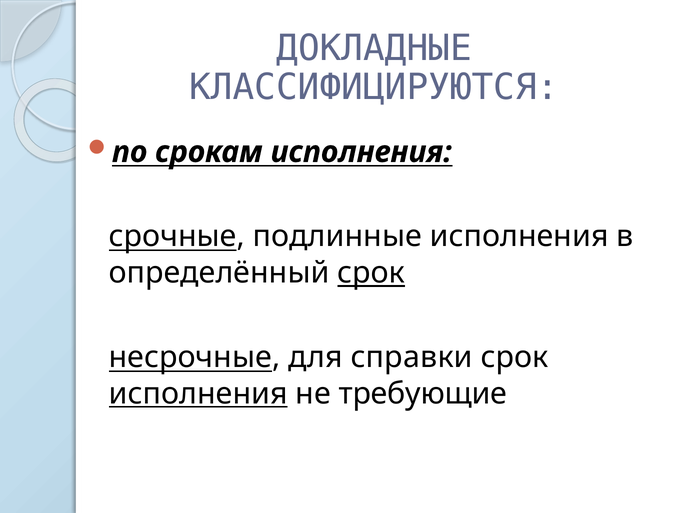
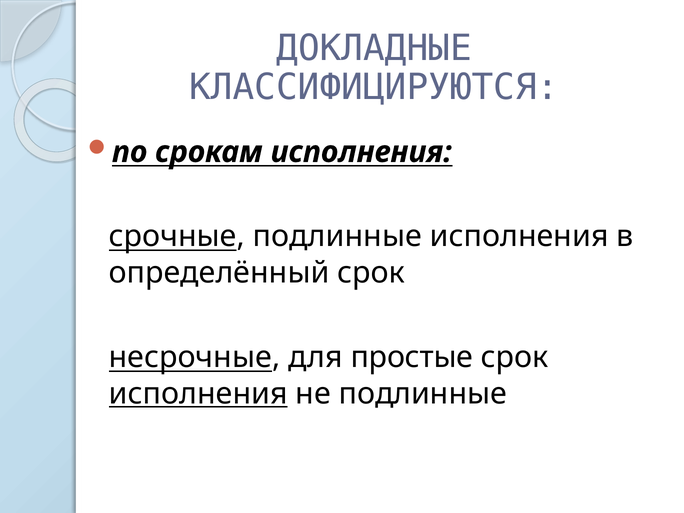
срок underline: present -> none (371, 273)
справки: справки -> простые (412, 357)
не требующие: требующие -> подлинные (423, 394)
